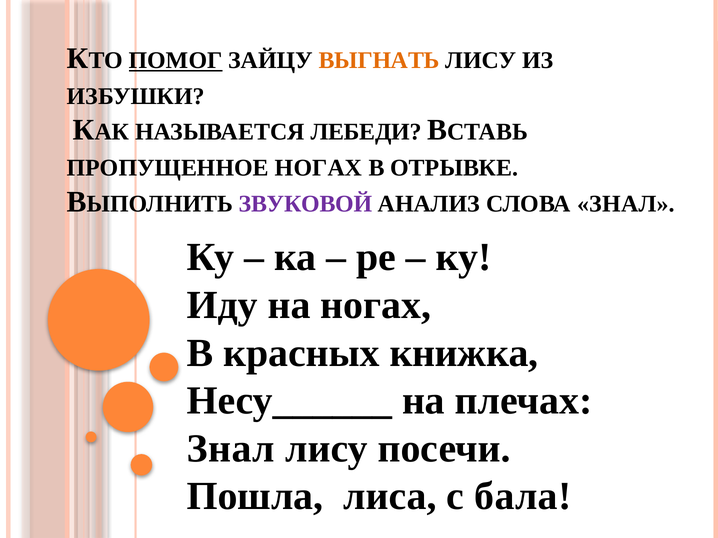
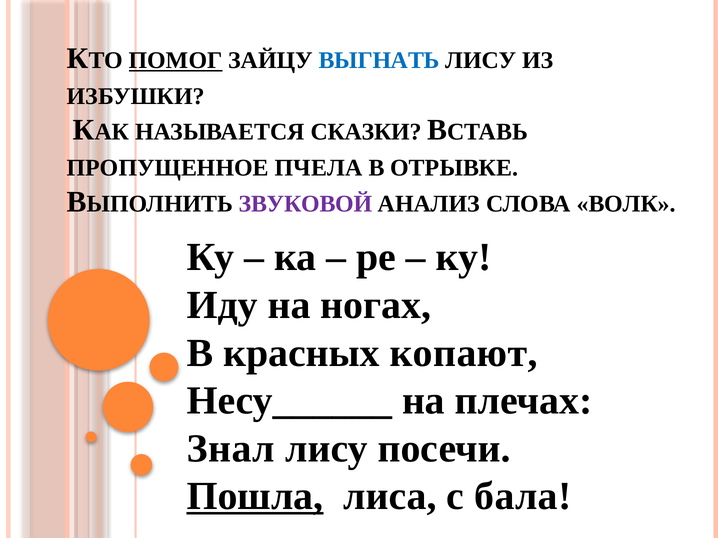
ВЫГНАТЬ colour: orange -> blue (379, 60)
ЛЕБЕДИ: ЛЕБЕДИ -> СКАЗКИ (366, 132)
ПРОПУЩЕННОЕ НОГАХ: НОГАХ -> ПЧЕЛА (319, 168)
СЛОВА ЗНАЛ: ЗНАЛ -> ВОЛК (626, 204)
книжка: книжка -> копают (464, 353)
Пошла underline: none -> present (255, 497)
